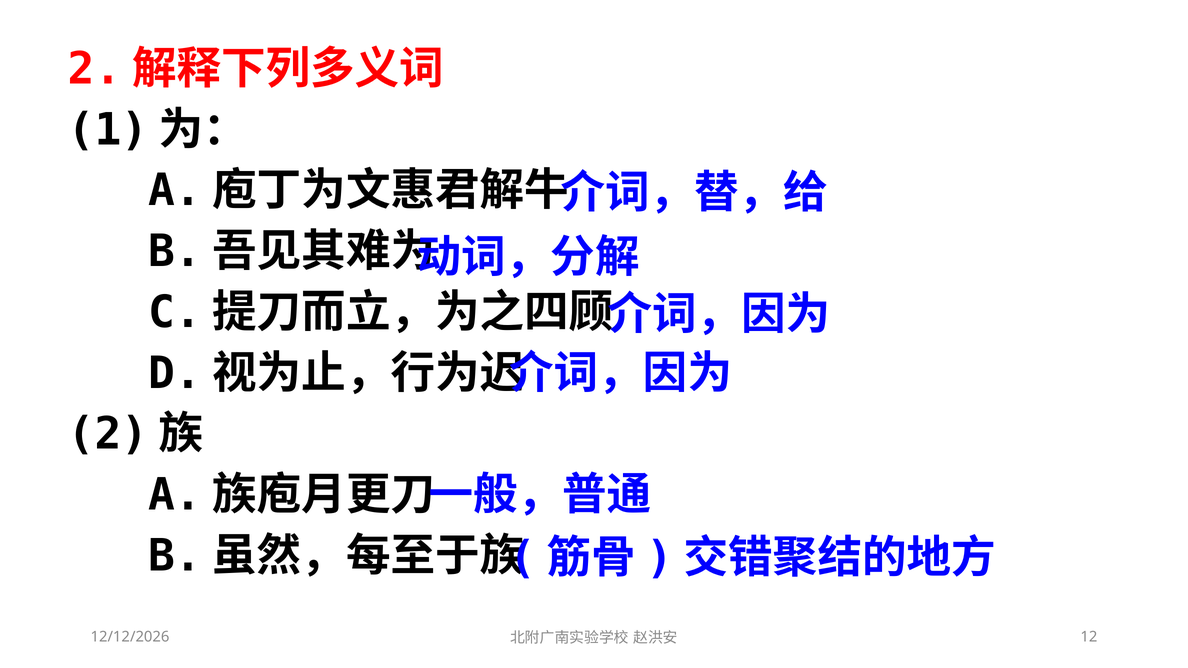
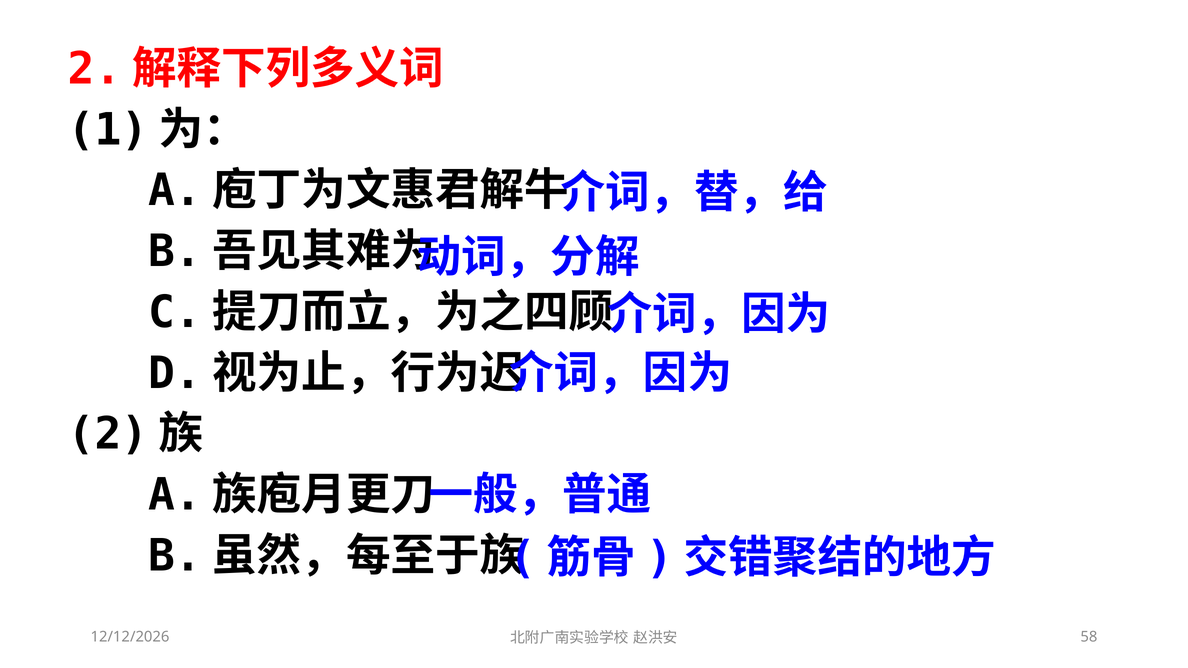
12: 12 -> 58 (1089, 637)
